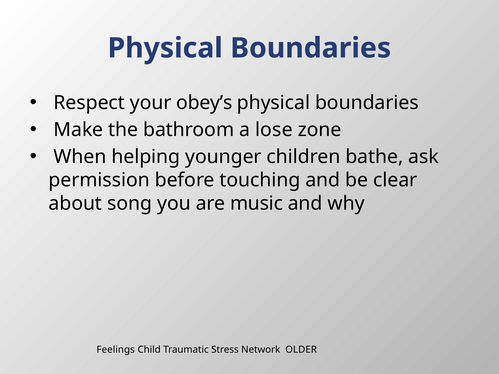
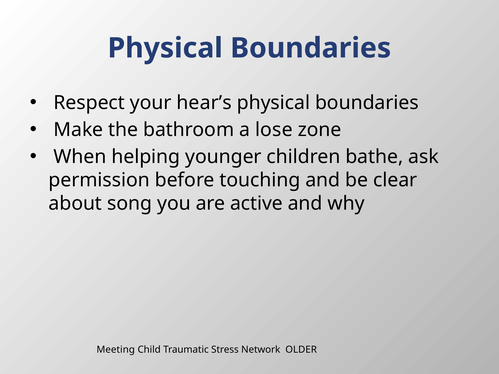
obey’s: obey’s -> hear’s (204, 103)
music: music -> active (256, 203)
Feelings: Feelings -> Meeting (116, 350)
